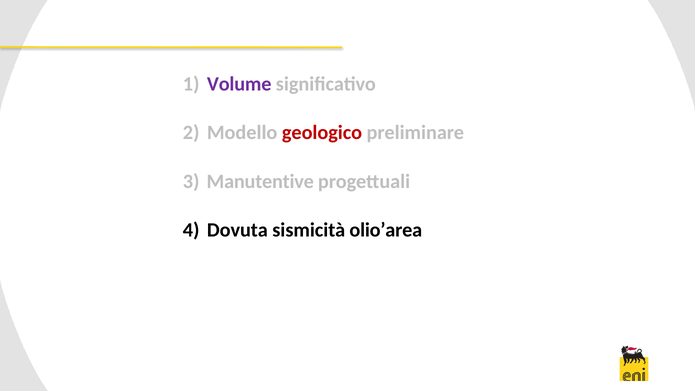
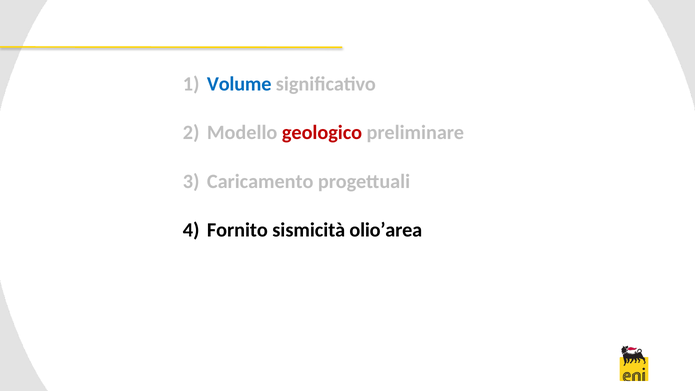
Volume colour: purple -> blue (239, 84)
Manutentive: Manutentive -> Caricamento (260, 181)
Dovuta: Dovuta -> Fornito (237, 230)
